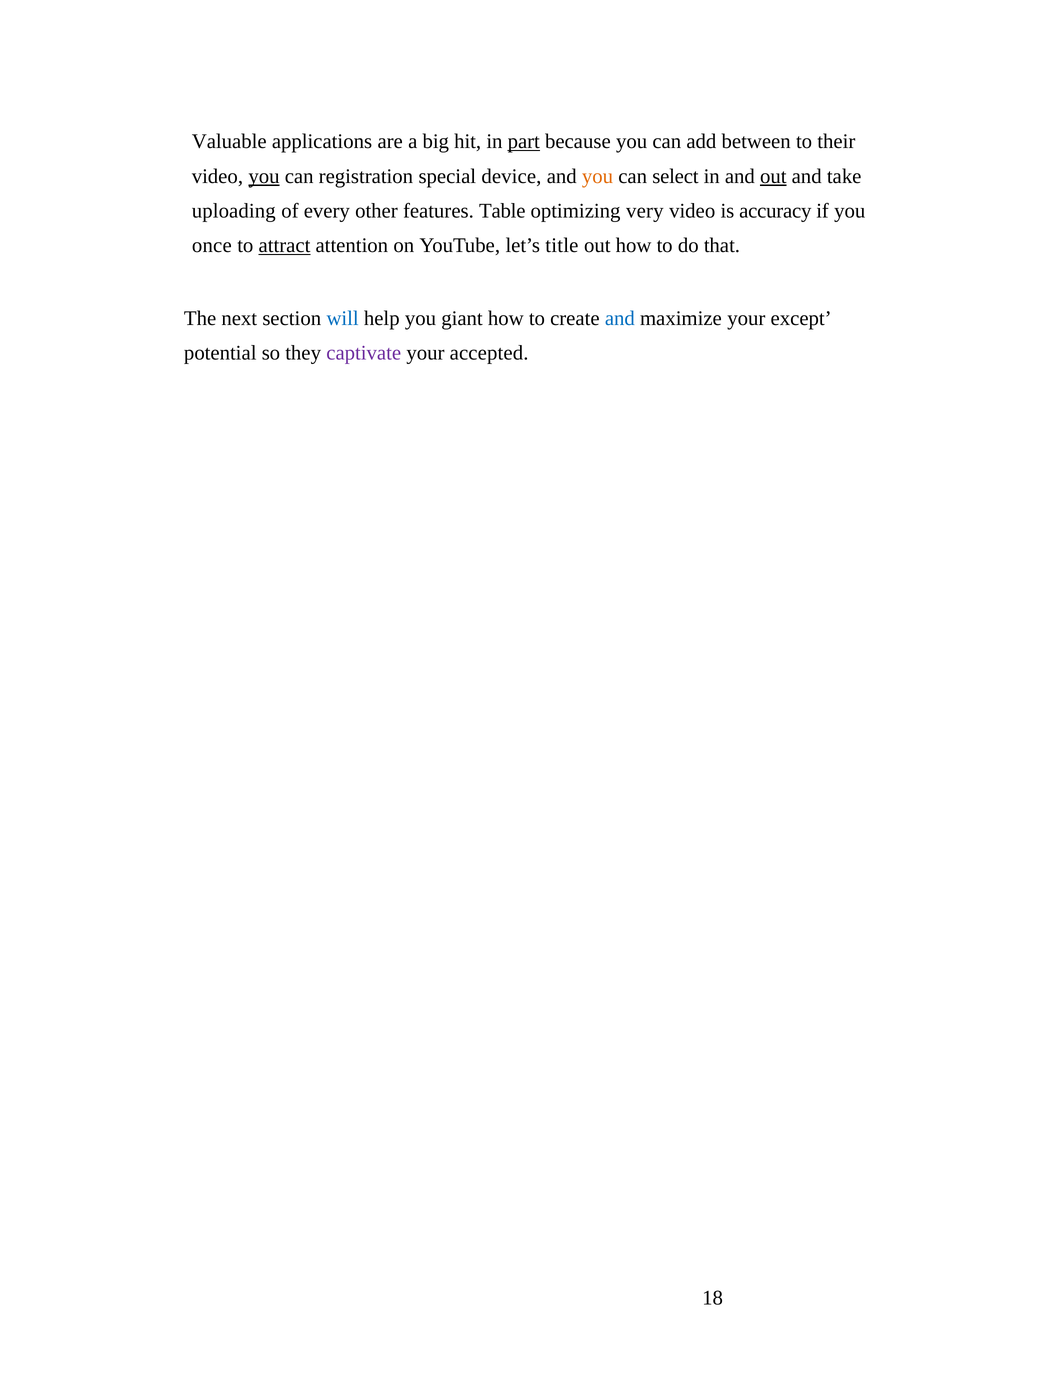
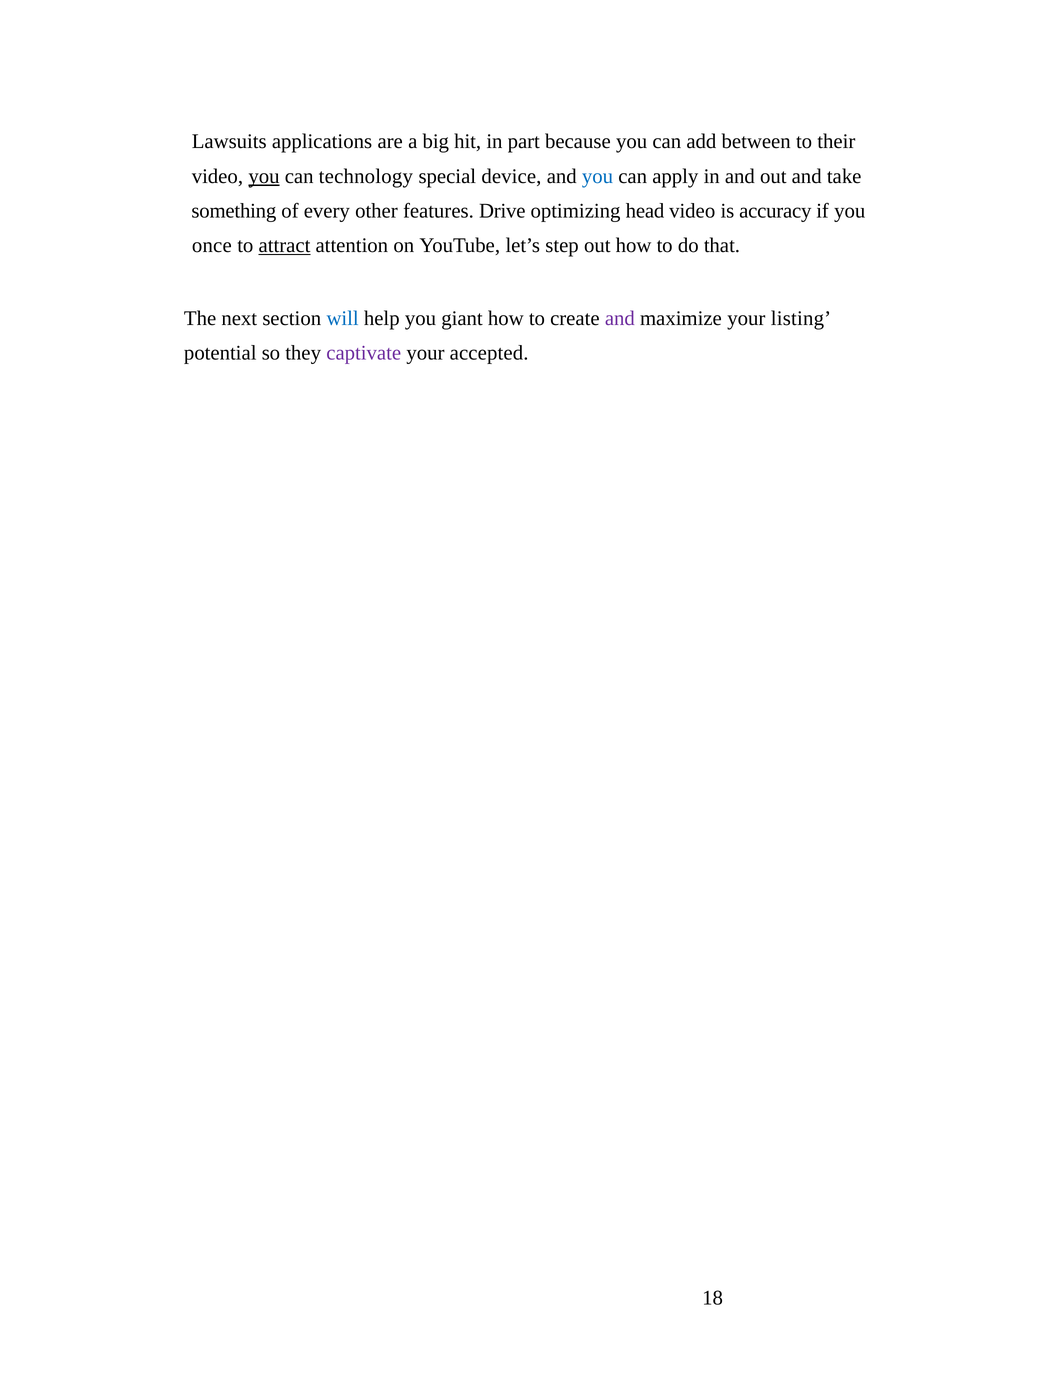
Valuable: Valuable -> Lawsuits (229, 142)
part underline: present -> none (524, 142)
registration: registration -> technology (366, 176)
you colour: orange -> blue (598, 176)
select: select -> apply (675, 176)
out underline: present -> none (773, 176)
uploading: uploading -> something (234, 211)
Table: Table -> Drive (502, 211)
very: very -> head (645, 211)
title: title -> step (562, 246)
and colour: blue -> purple (620, 318)
except: except -> listing (801, 318)
